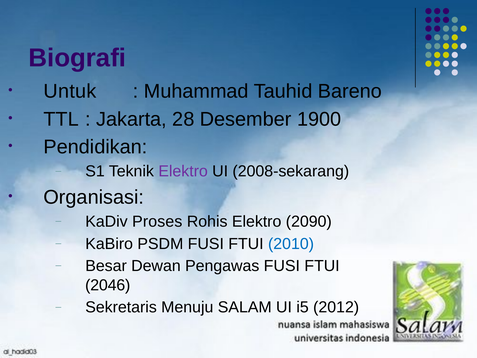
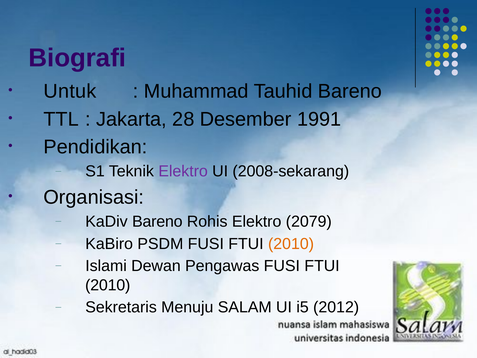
1900: 1900 -> 1991 (319, 119)
KaDiv Proses: Proses -> Bareno (157, 221)
2090: 2090 -> 2079 (309, 221)
2010 colour: blue -> orange (291, 244)
Besar: Besar -> Islami (106, 266)
2046: 2046 -> 2010 (108, 285)
